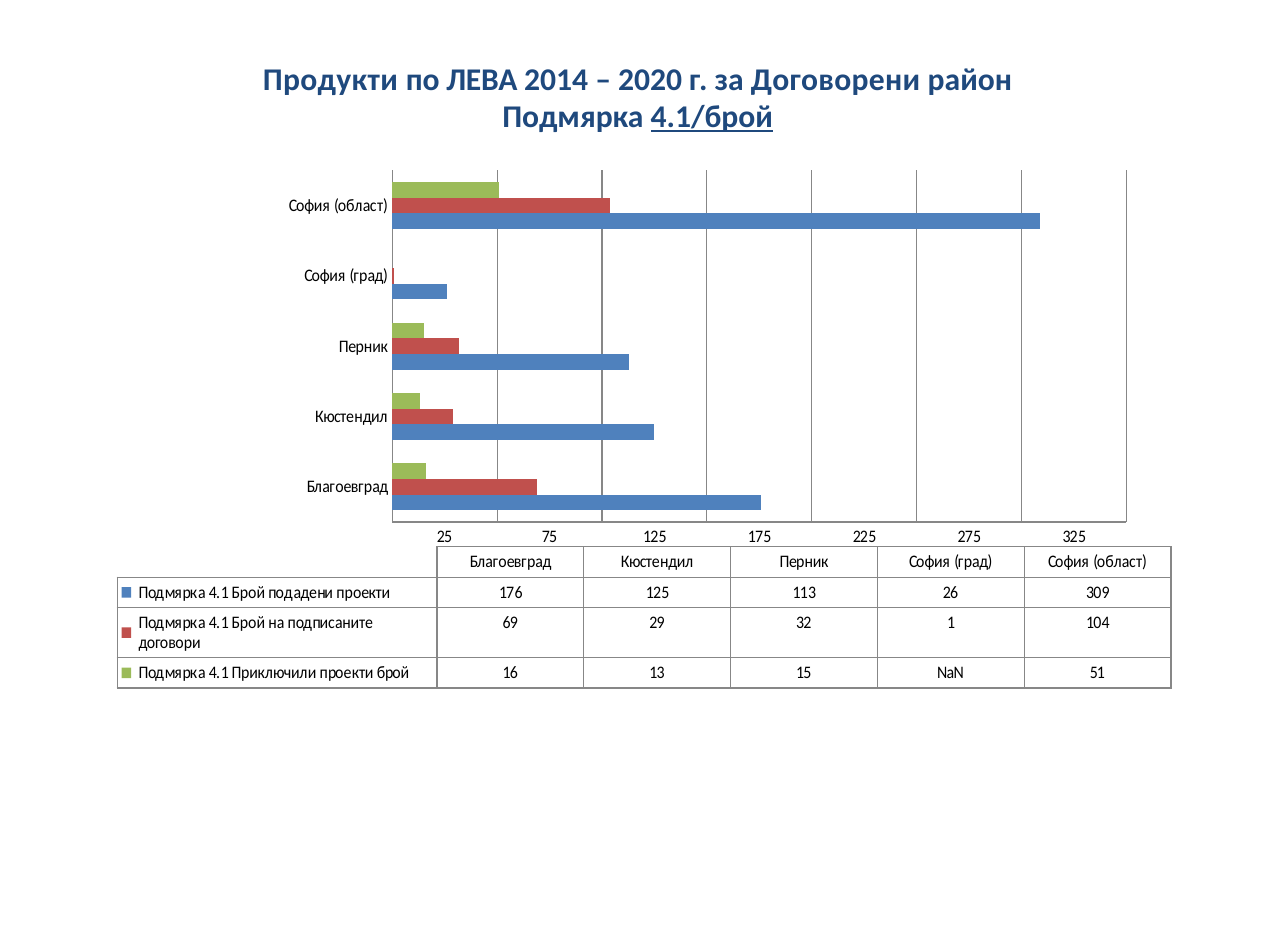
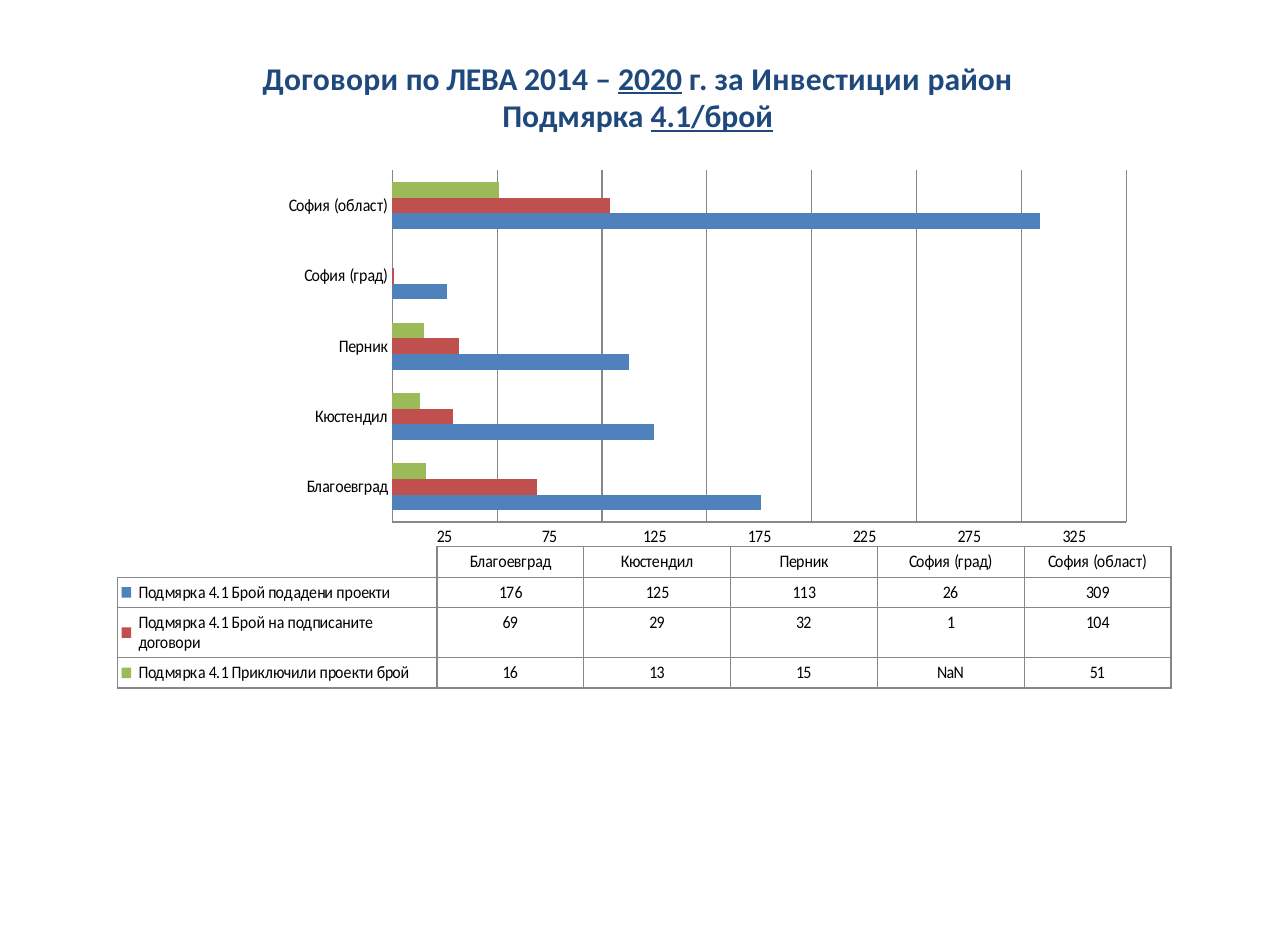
Продукти: Продукти -> Договори (330, 80)
2020 underline: none -> present (650, 80)
Договорени: Договорени -> Инвестиции (836, 80)
